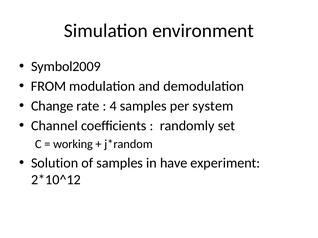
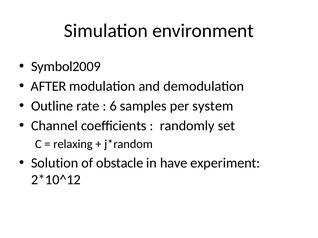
FROM: FROM -> AFTER (48, 87)
Change: Change -> Outline (52, 106)
4: 4 -> 6 (113, 106)
working: working -> relaxing (73, 144)
of samples: samples -> obstacle (120, 163)
